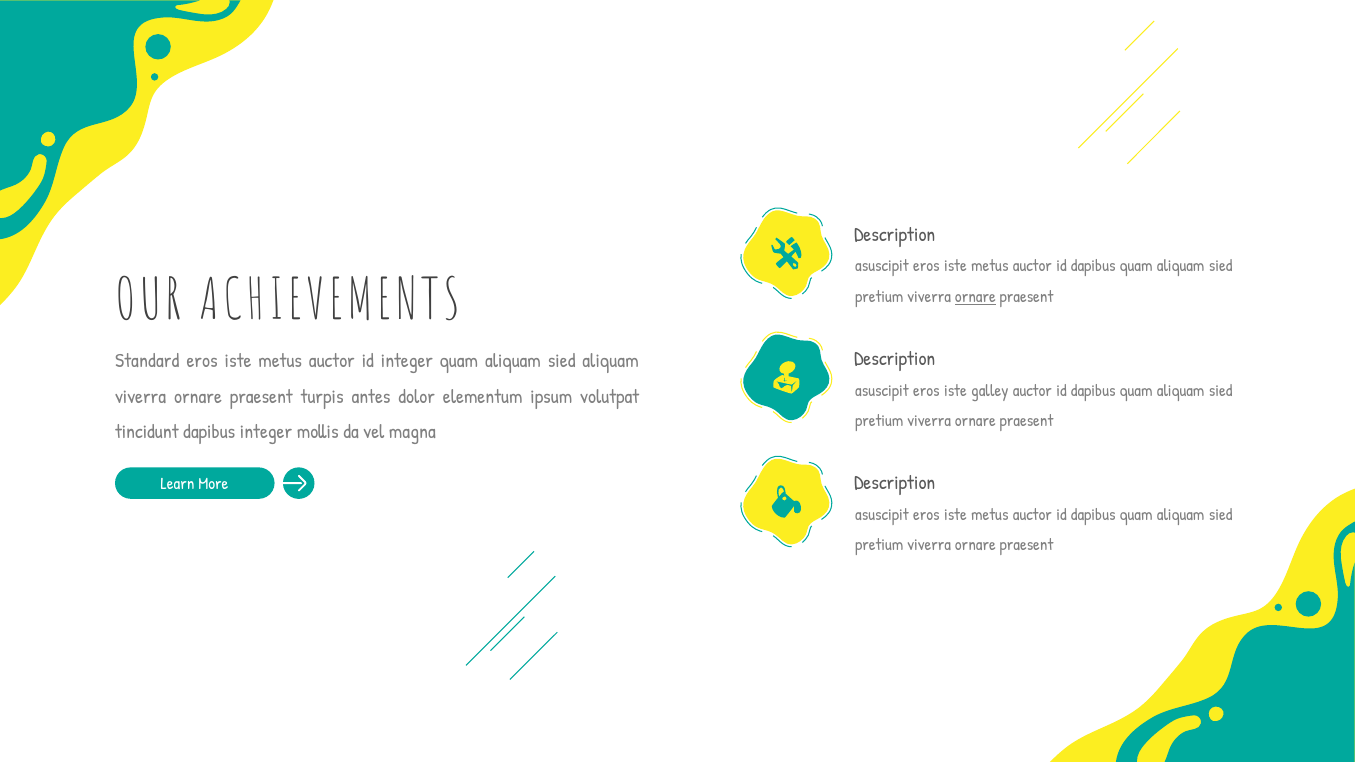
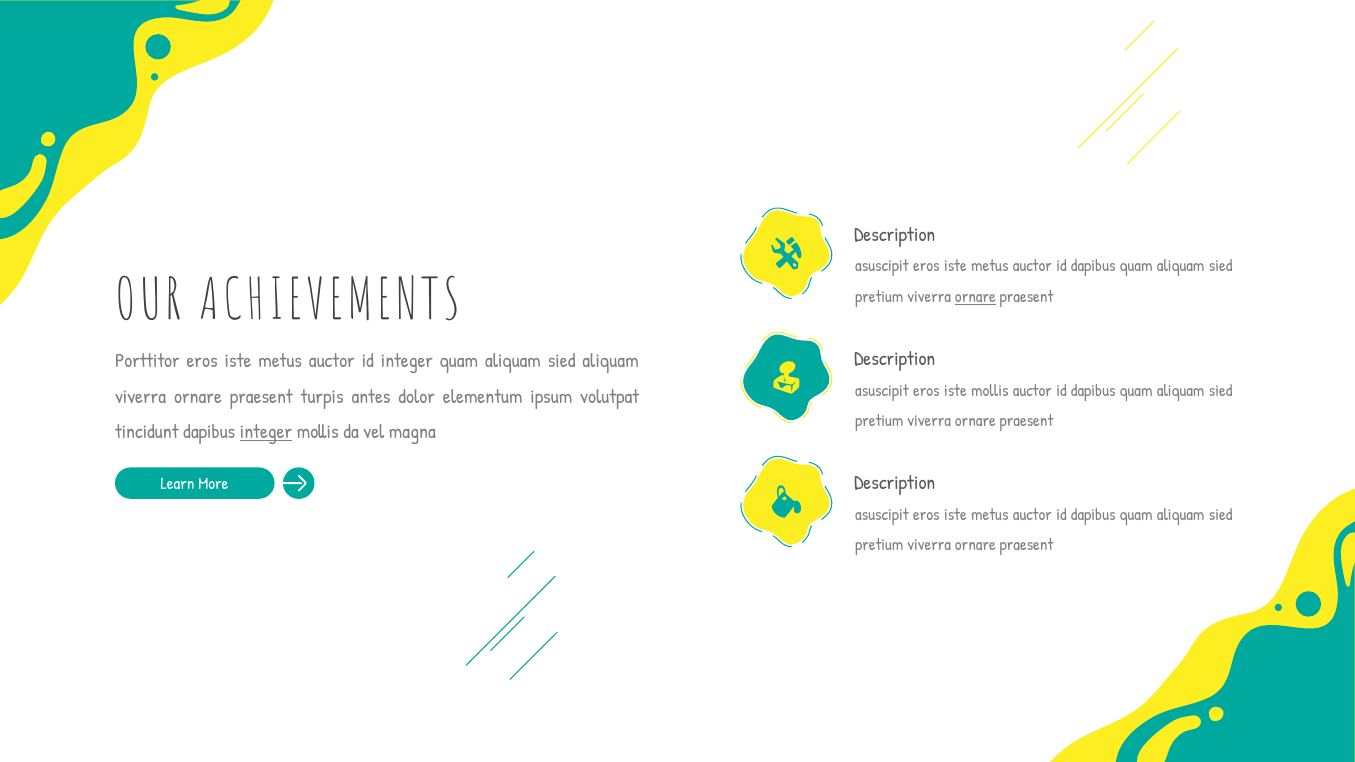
Standard: Standard -> Porttitor (147, 361)
iste galley: galley -> mollis (990, 391)
integer underline: none -> present (266, 432)
